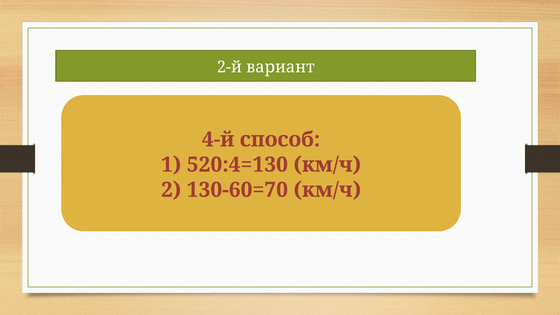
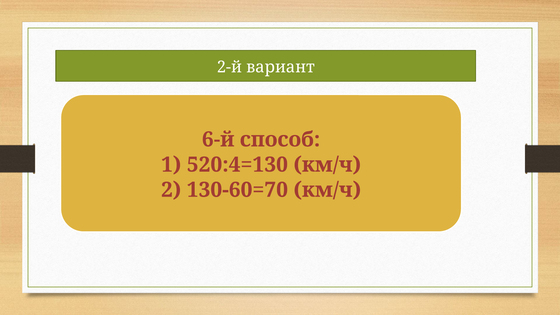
4-й: 4-й -> 6-й (218, 139)
